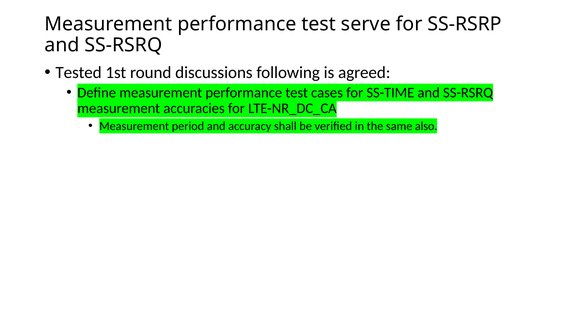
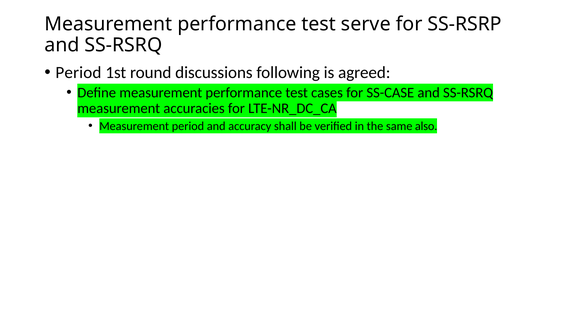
Tested: Tested -> Period (78, 72)
SS-TIME: SS-TIME -> SS-CASE (390, 93)
